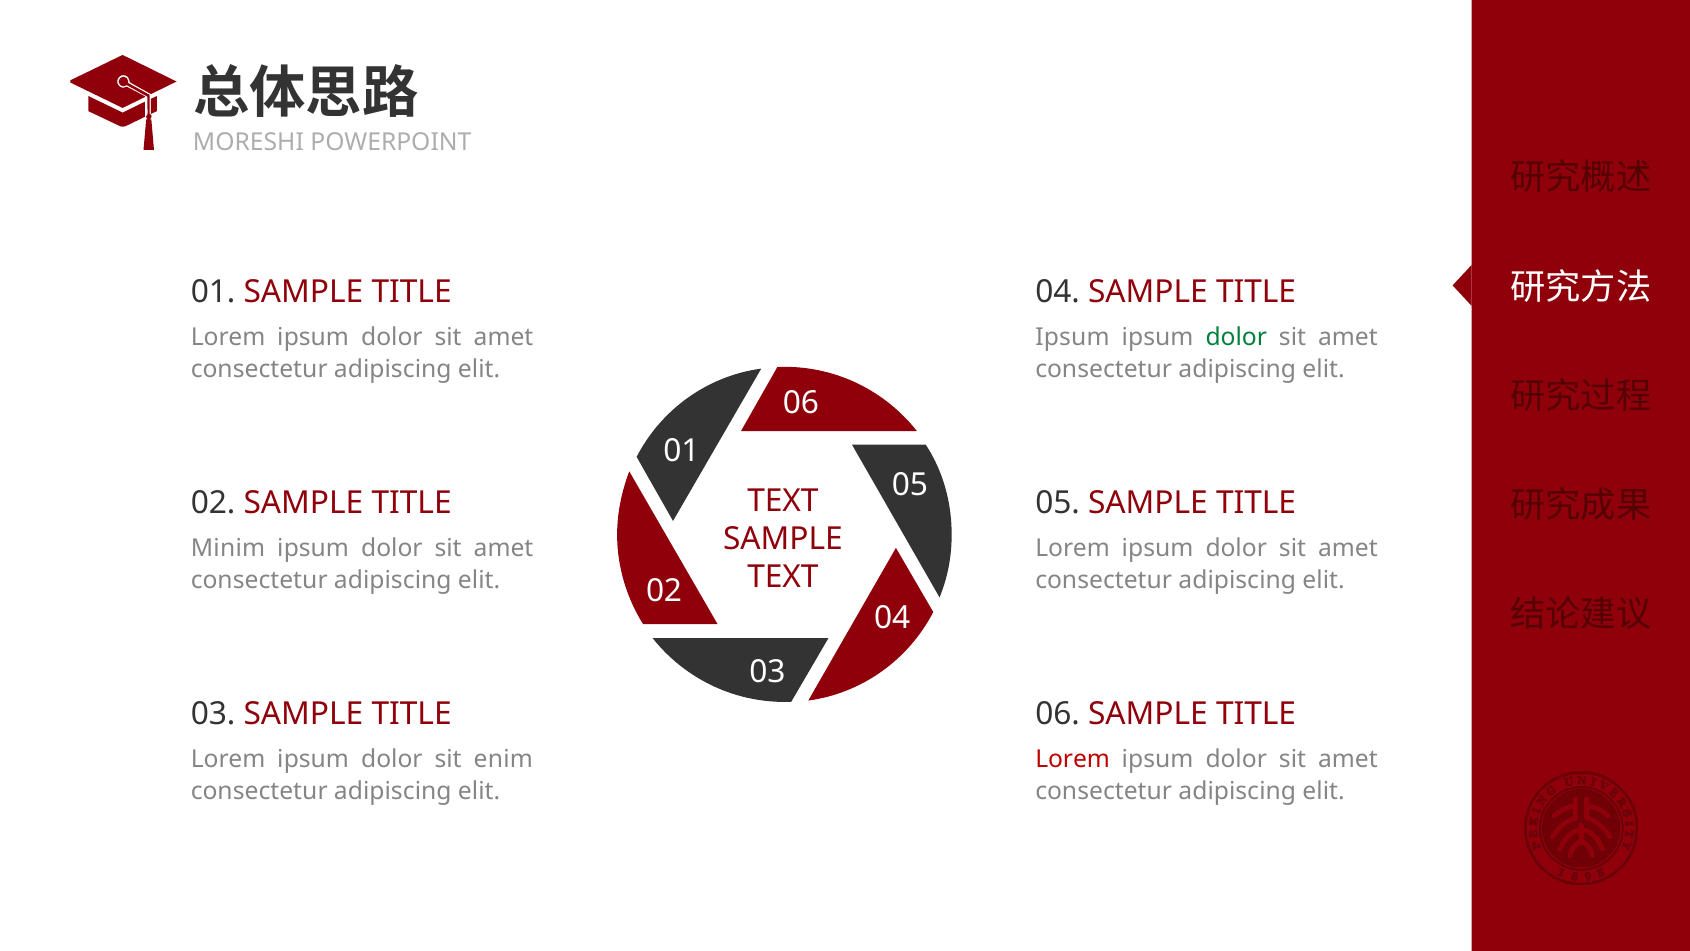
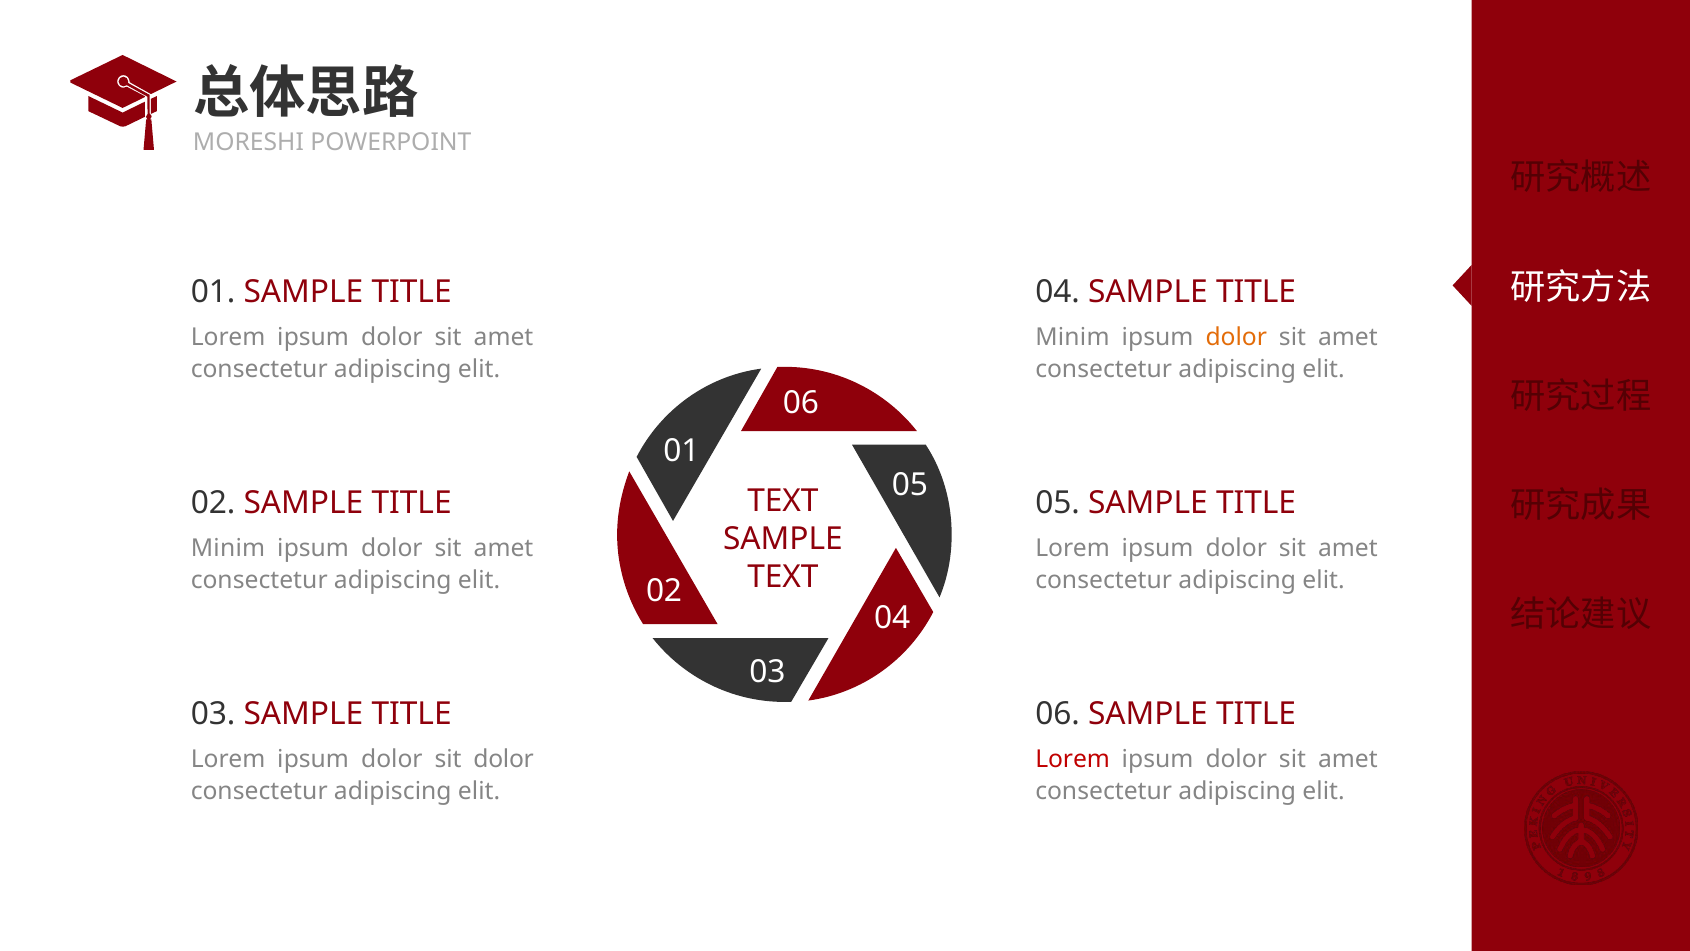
Ipsum: Ipsum -> Minim (1072, 337)
dolor colour: green -> orange (1236, 337)
sit enim: enim -> dolor (504, 759)
